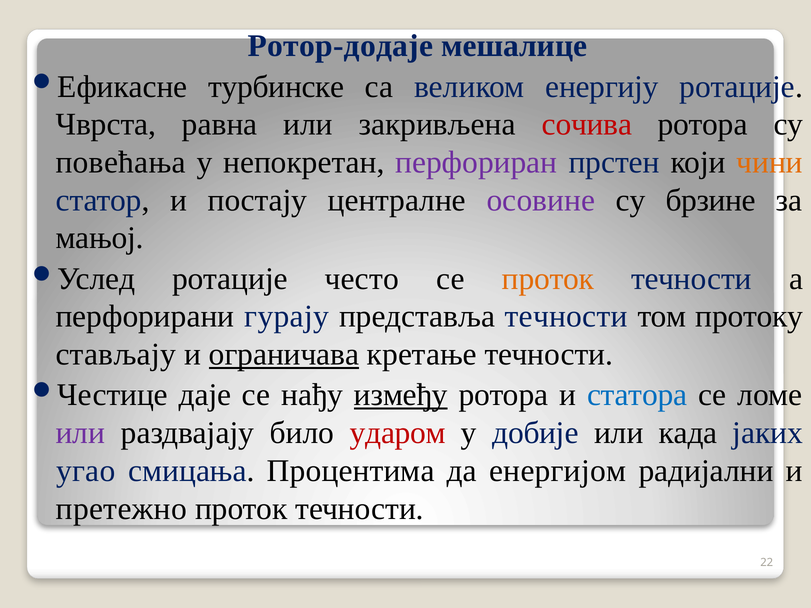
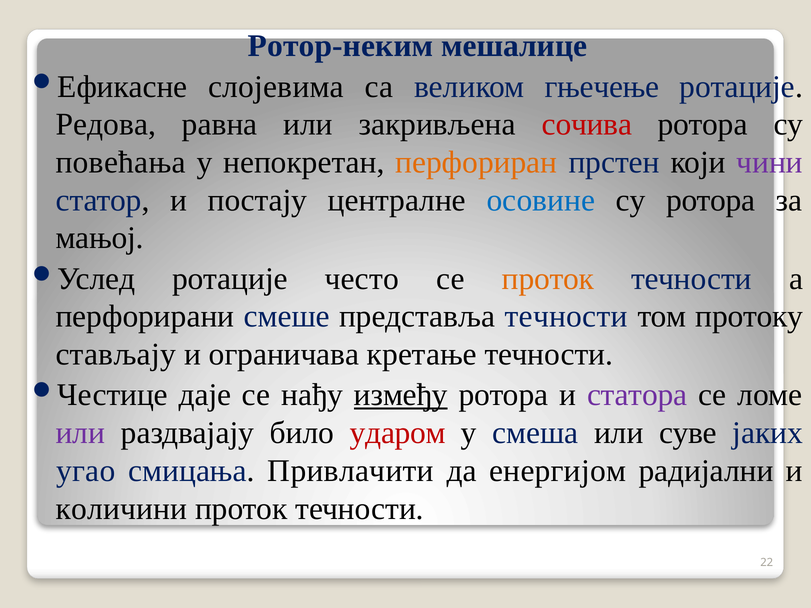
Ротор-додаје: Ротор-додаје -> Ротор-неким (341, 46)
турбинске: турбинске -> слојевима (276, 87)
енергију: енергију -> гњечење (602, 87)
Чврста: Чврста -> Редова (106, 125)
перфориран colour: purple -> orange (476, 162)
чини colour: orange -> purple (770, 162)
осовине colour: purple -> blue (541, 200)
су брзине: брзине -> ротора (711, 200)
гурају: гурају -> смеше (287, 317)
ограничава underline: present -> none (284, 355)
статора colour: blue -> purple (637, 395)
добије: добије -> смеша (535, 433)
када: када -> суве (688, 433)
Процентима: Процентима -> Привлачити (351, 471)
претежно: претежно -> количини (121, 509)
